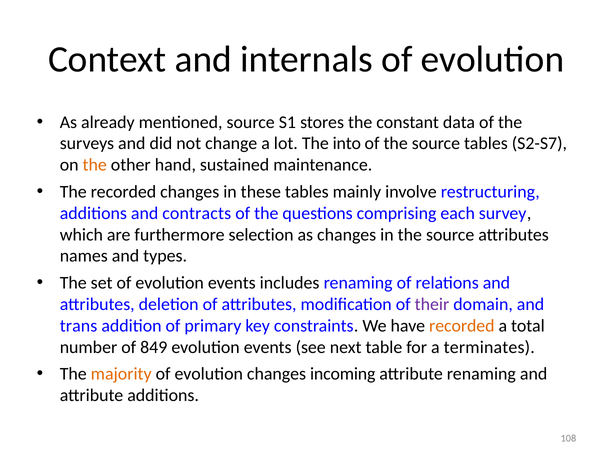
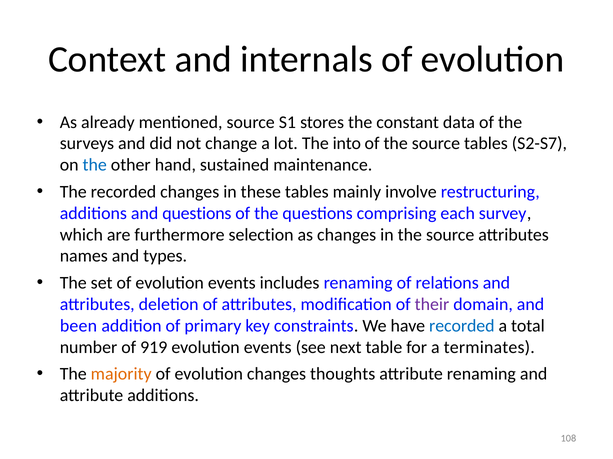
the colour: orange -> blue (95, 165)
and contracts: contracts -> questions (197, 214)
trans: trans -> been (78, 326)
recorded colour: orange -> blue (462, 326)
849: 849 -> 919 (154, 348)
incoming: incoming -> thoughts (343, 375)
